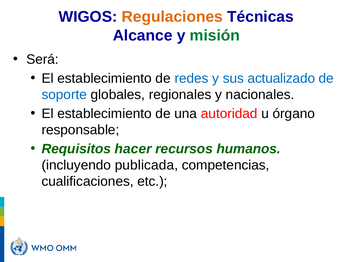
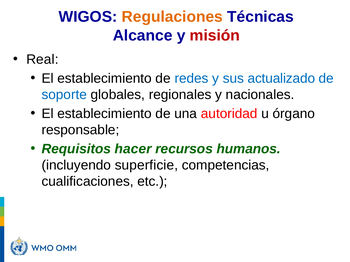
misión colour: green -> red (215, 36)
Será: Será -> Real (42, 59)
publicada: publicada -> superficie (146, 165)
